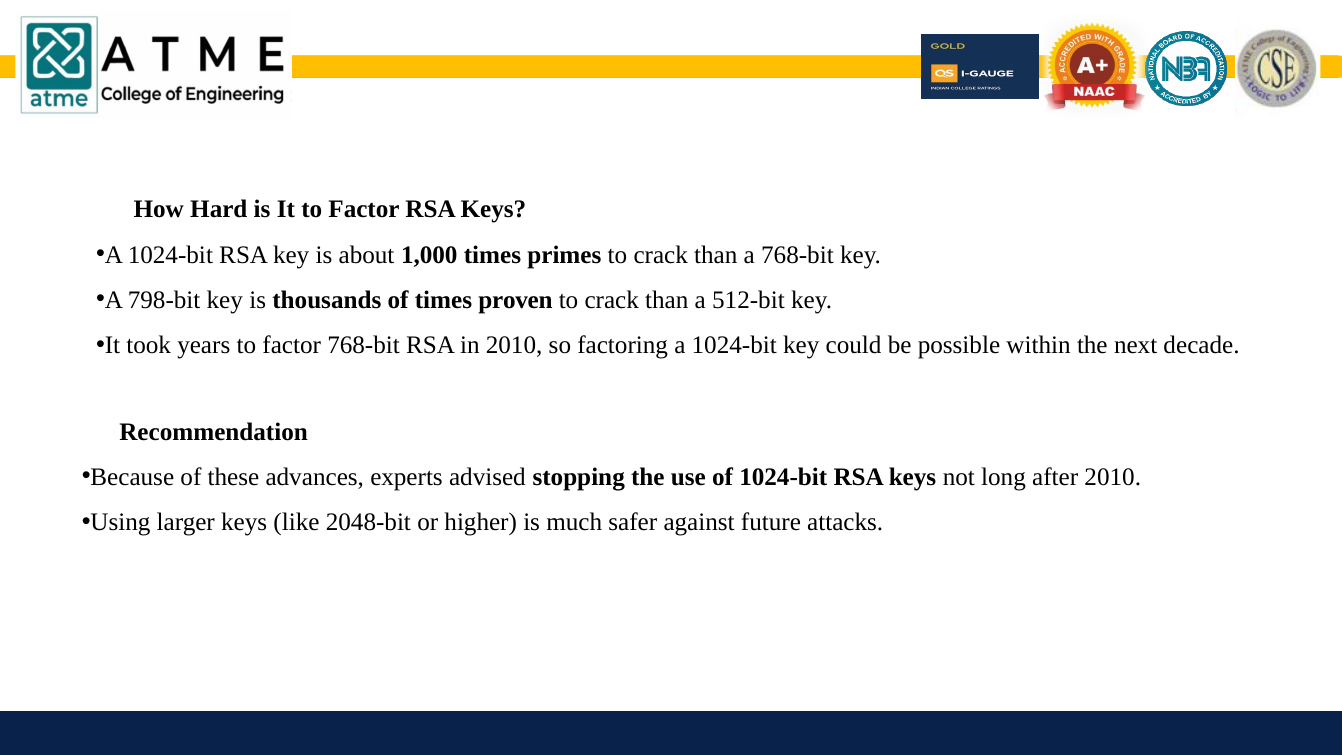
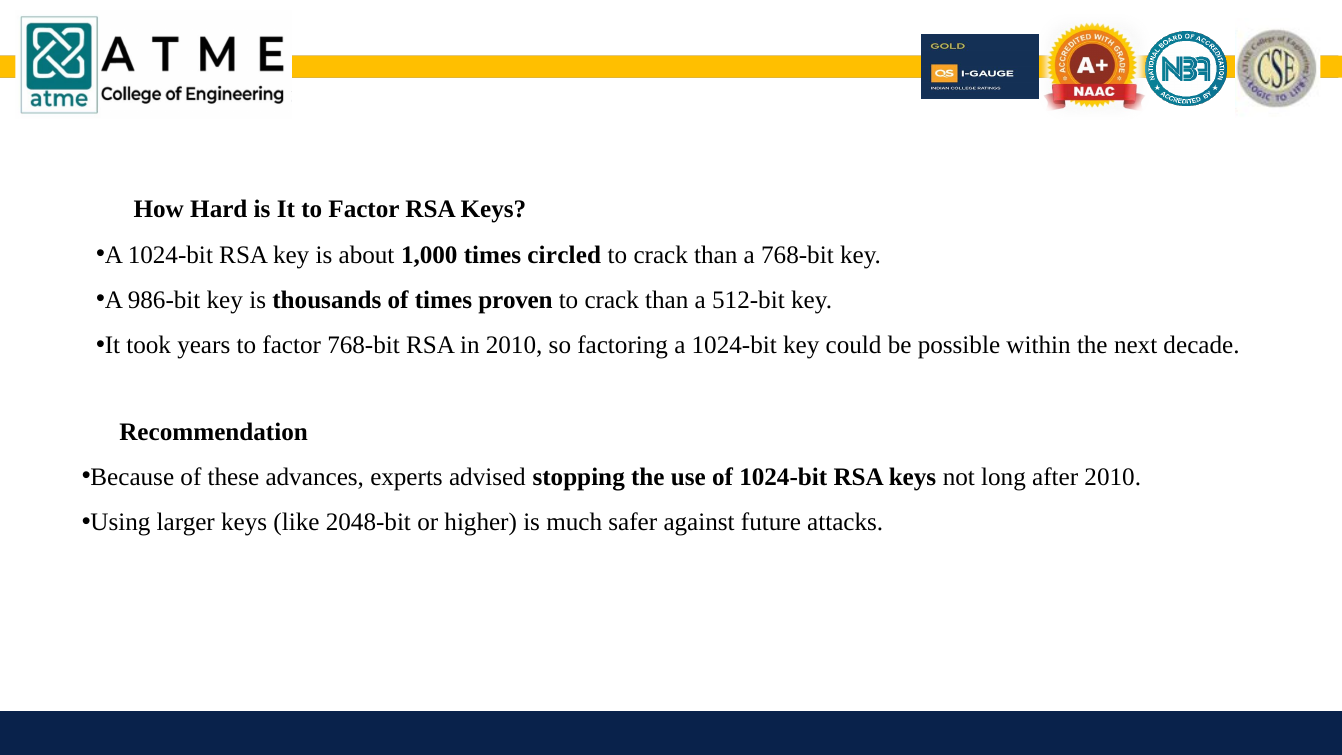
primes: primes -> circled (564, 255)
798-bit: 798-bit -> 986-bit (164, 300)
